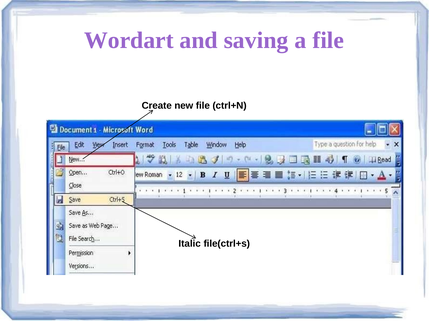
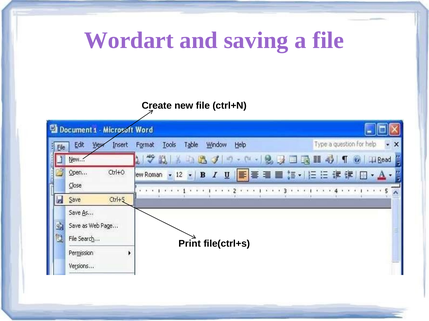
Italic: Italic -> Print (190, 244)
